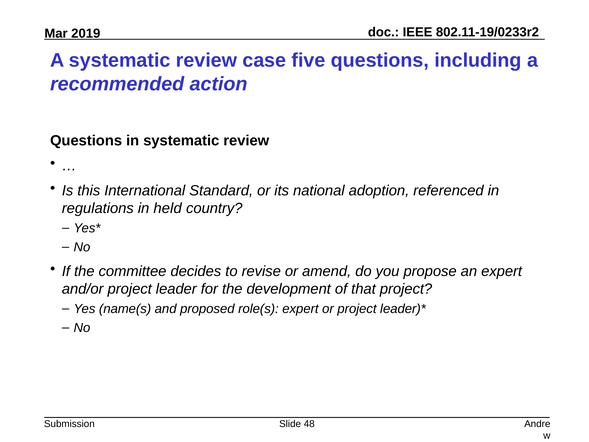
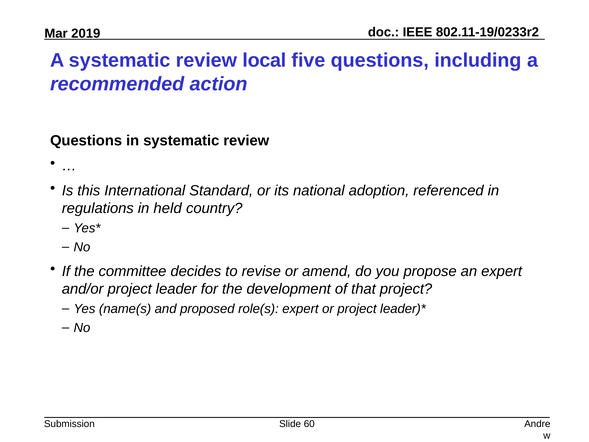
case: case -> local (264, 60)
48: 48 -> 60 (309, 424)
